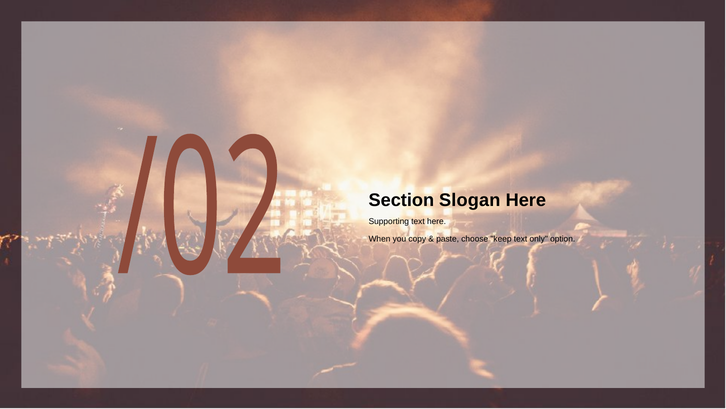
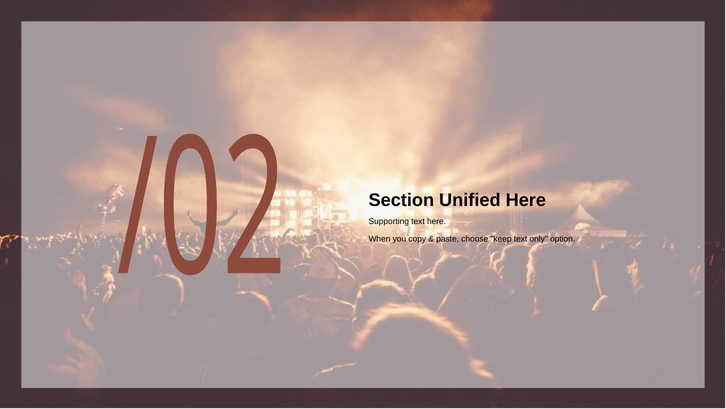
Slogan: Slogan -> Unified (470, 200)
